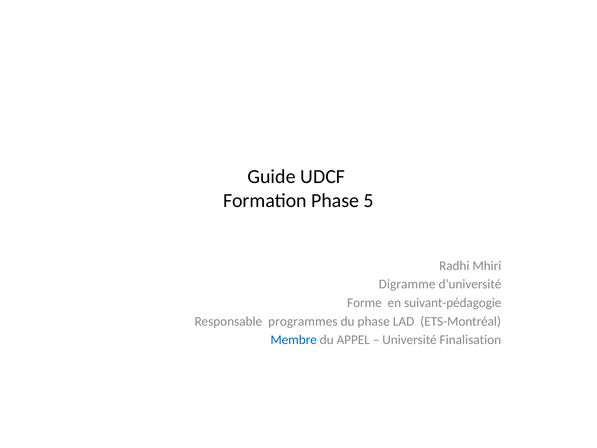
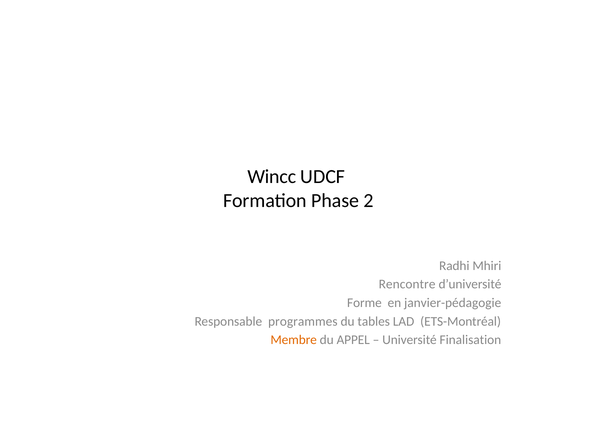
Guide: Guide -> Wincc (272, 177)
5: 5 -> 2 (369, 200)
Digramme: Digramme -> Rencontre (407, 284)
suivant-pédagogie: suivant-pédagogie -> janvier-pédagogie (453, 303)
du phase: phase -> tables (374, 321)
Membre colour: blue -> orange (294, 340)
